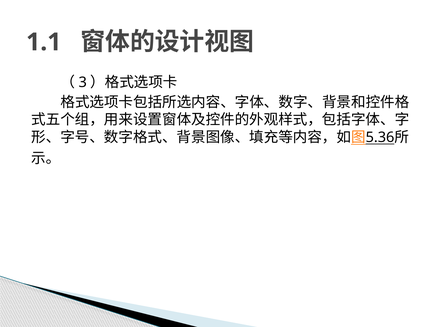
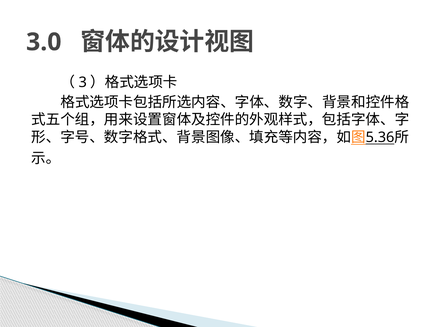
1.1: 1.1 -> 3.0 (44, 42)
